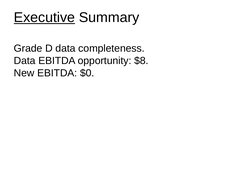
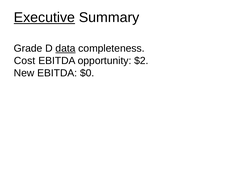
data underline: none -> present (65, 48)
Data: Data -> Cost (25, 61)
$8: $8 -> $2 (141, 61)
